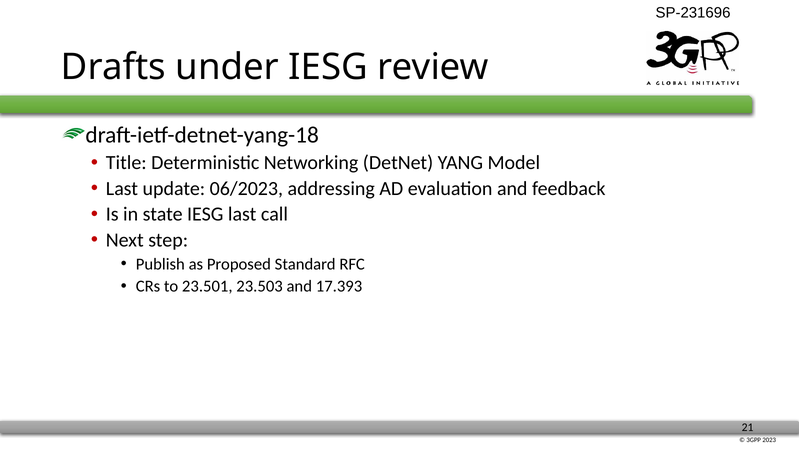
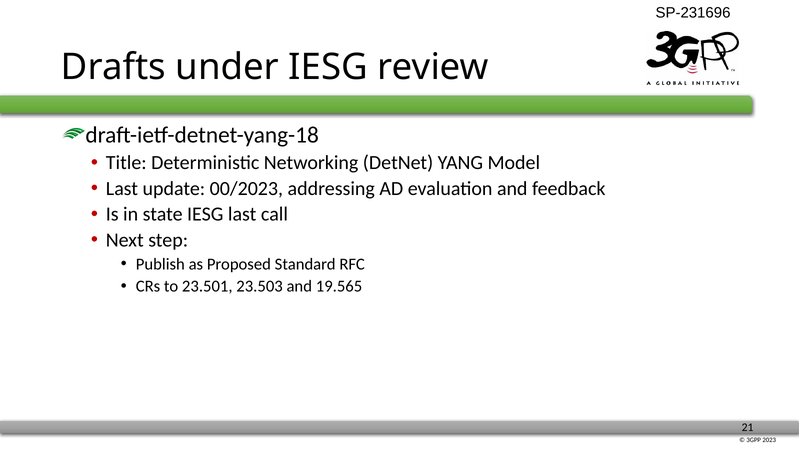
06/2023: 06/2023 -> 00/2023 (246, 188)
17.393: 17.393 -> 19.565 (339, 286)
